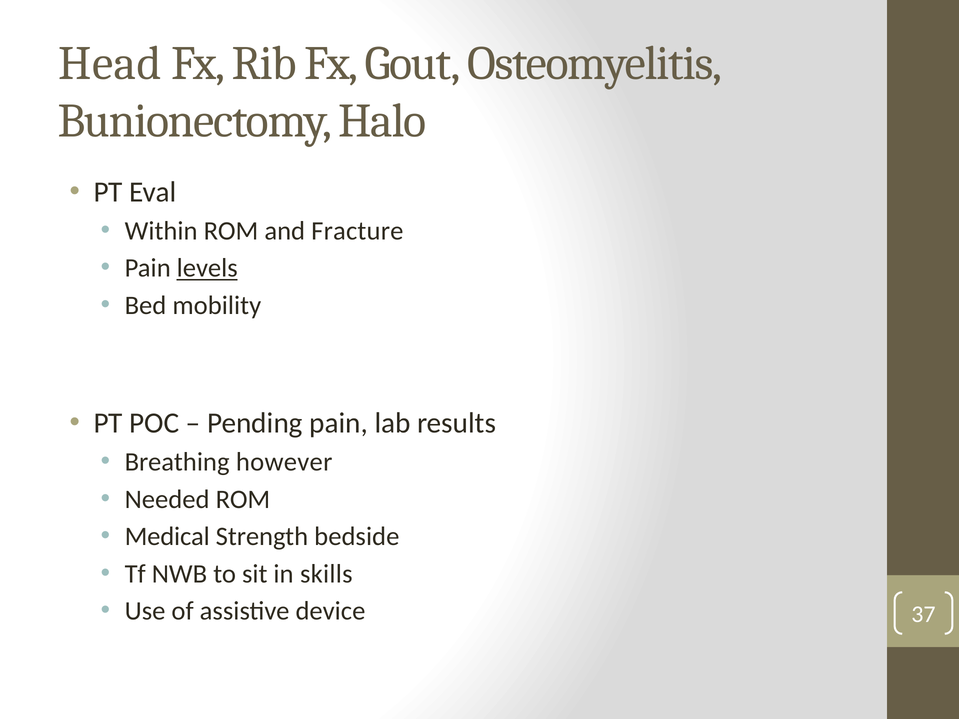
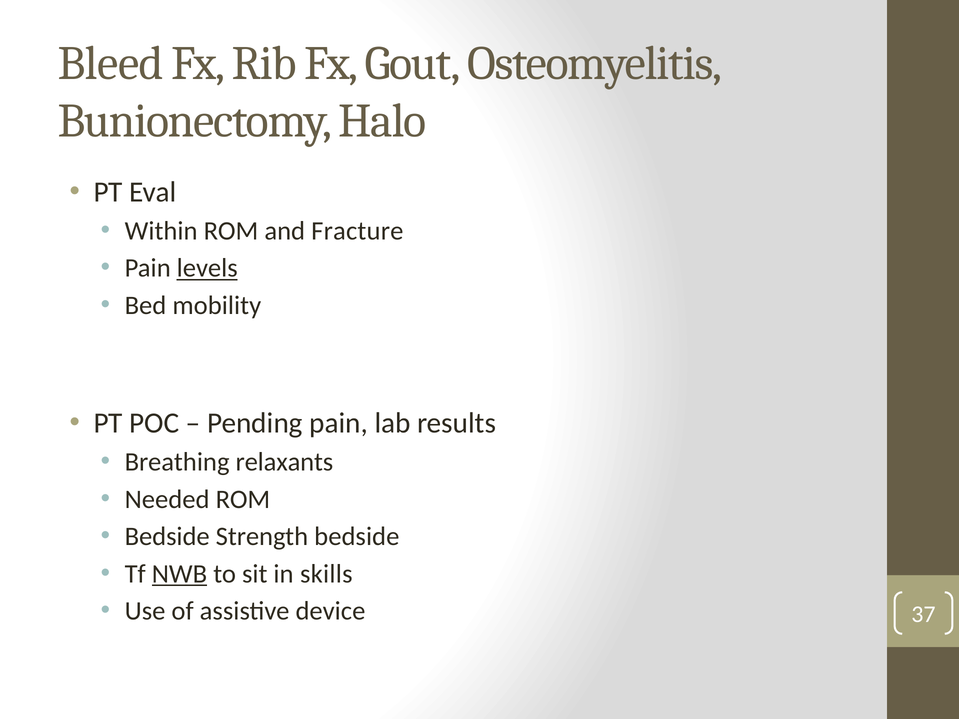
Head: Head -> Bleed (111, 63)
however: however -> relaxants (284, 462)
Medical: Medical -> Bedside (167, 537)
NWB underline: none -> present (179, 574)
